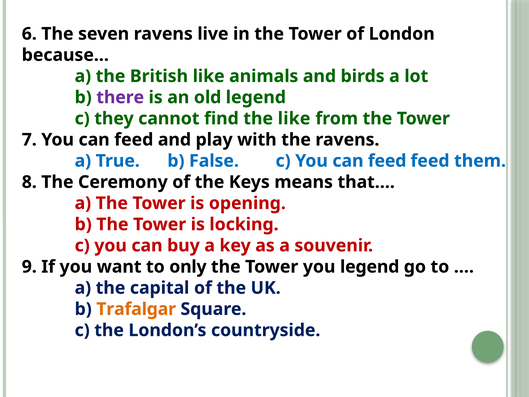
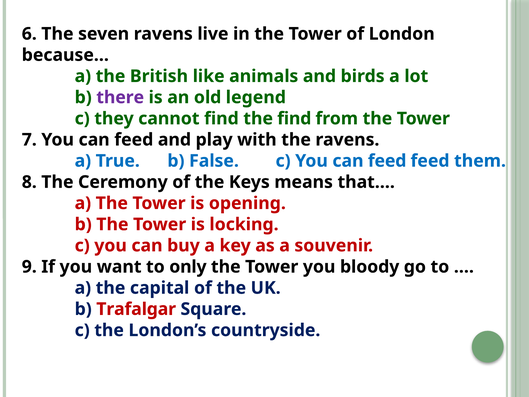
the like: like -> find (294, 118)
you legend: legend -> bloody (370, 267)
Trafalgar colour: orange -> red (136, 309)
